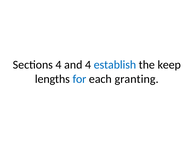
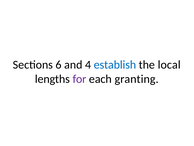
Sections 4: 4 -> 6 (59, 65)
keep: keep -> local (169, 65)
for colour: blue -> purple (79, 79)
